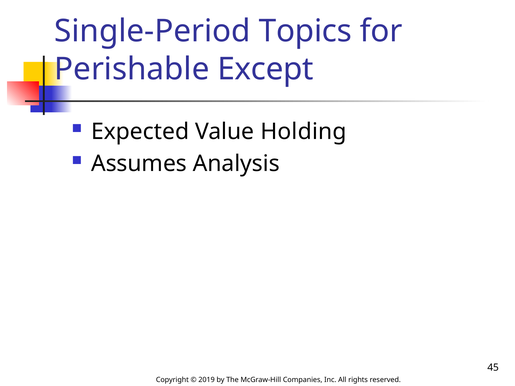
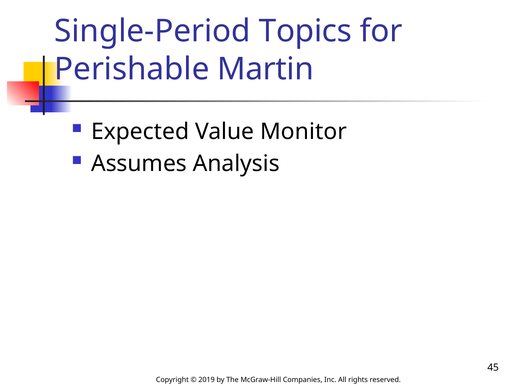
Except: Except -> Martin (266, 69)
Holding: Holding -> Monitor (304, 132)
